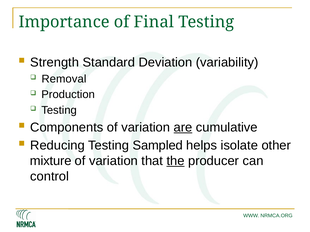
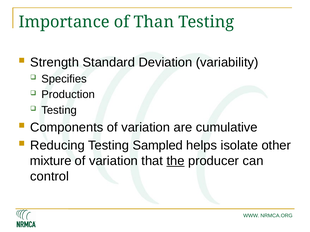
Final: Final -> Than (154, 22)
Removal: Removal -> Specifies (64, 79)
are underline: present -> none (183, 128)
